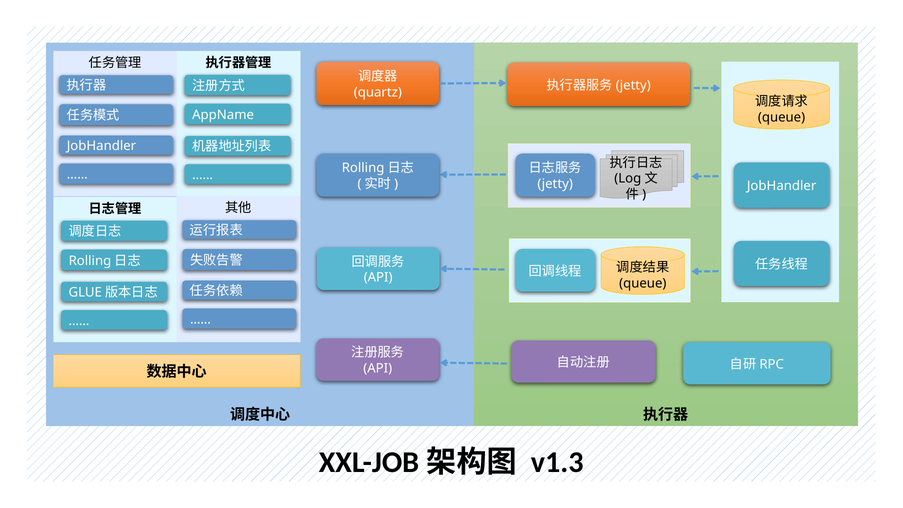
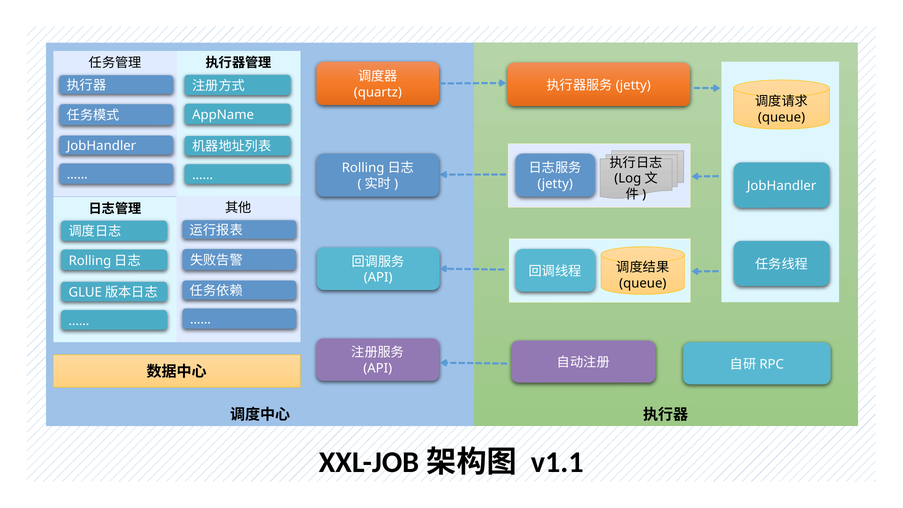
v1.3: v1.3 -> v1.1 (557, 462)
